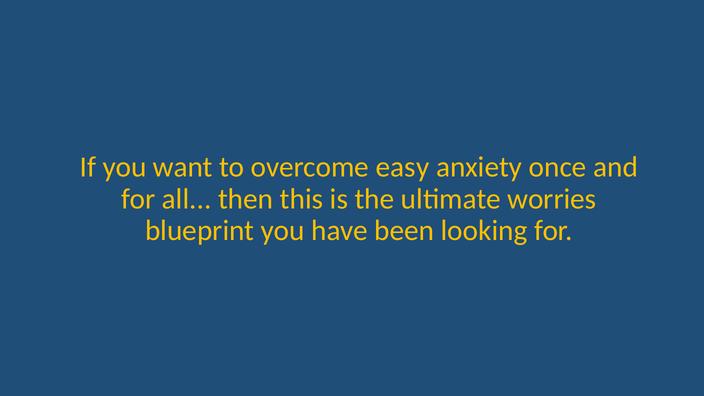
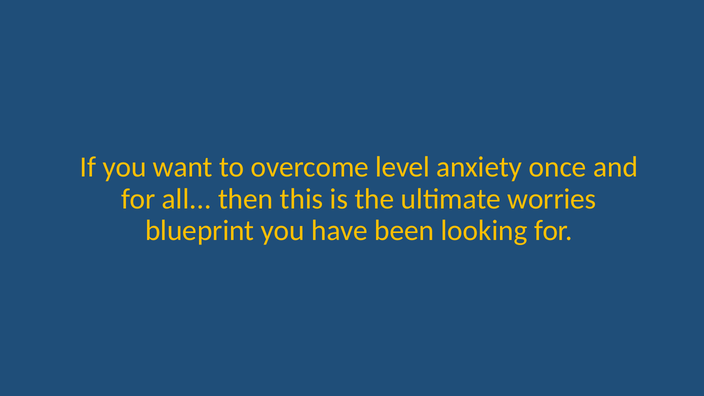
easy: easy -> level (403, 167)
